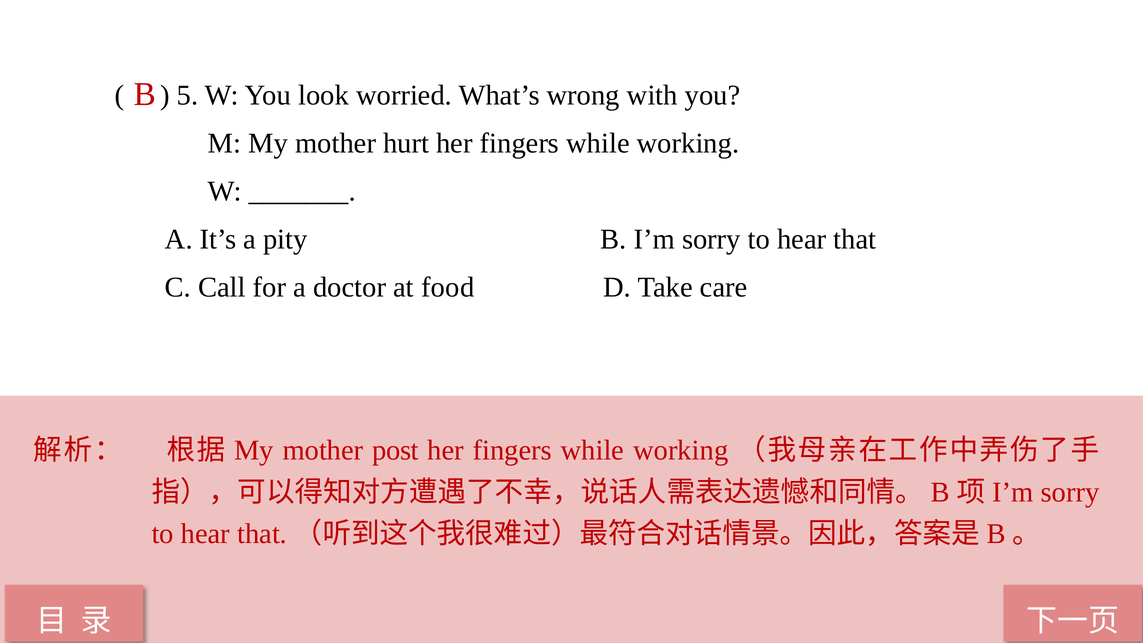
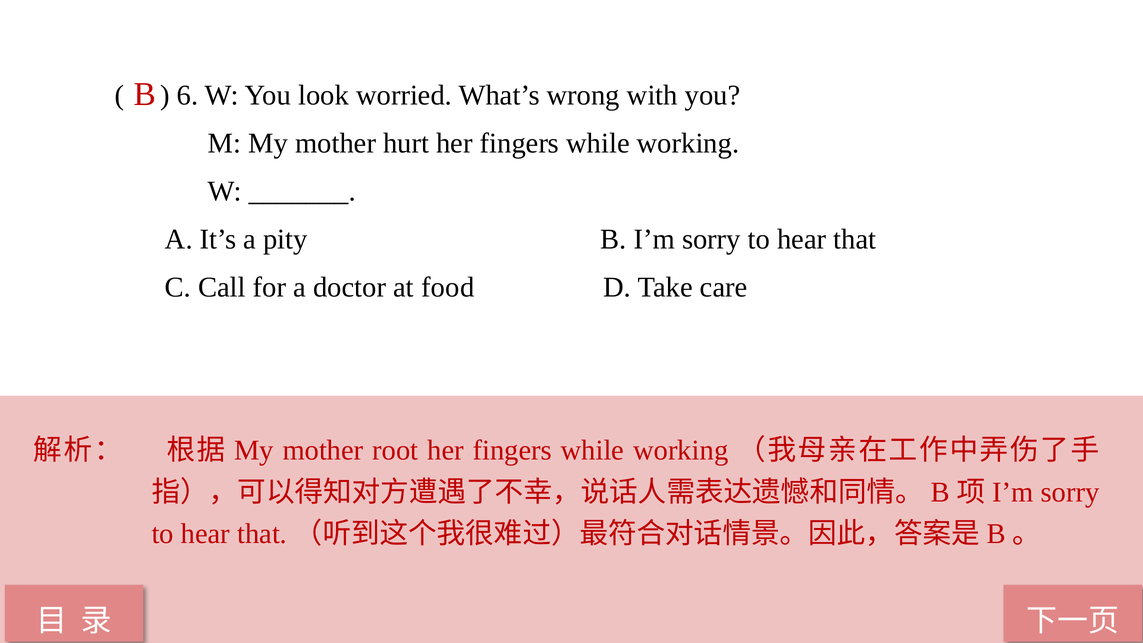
5: 5 -> 6 (187, 95)
post: post -> root (395, 450)
